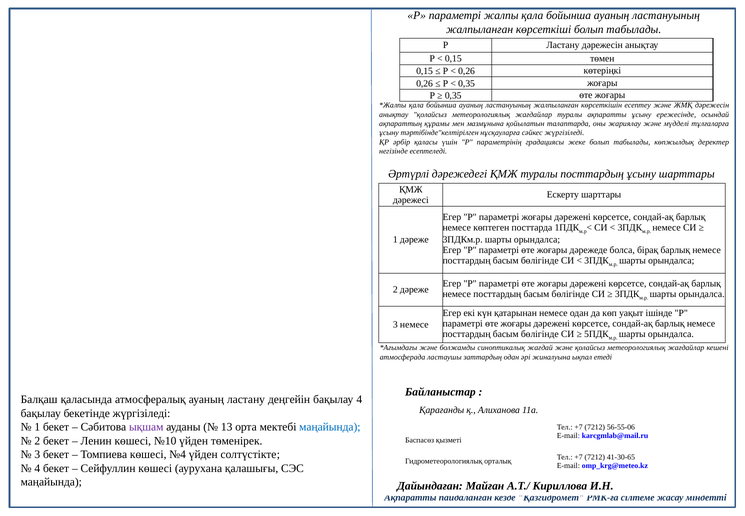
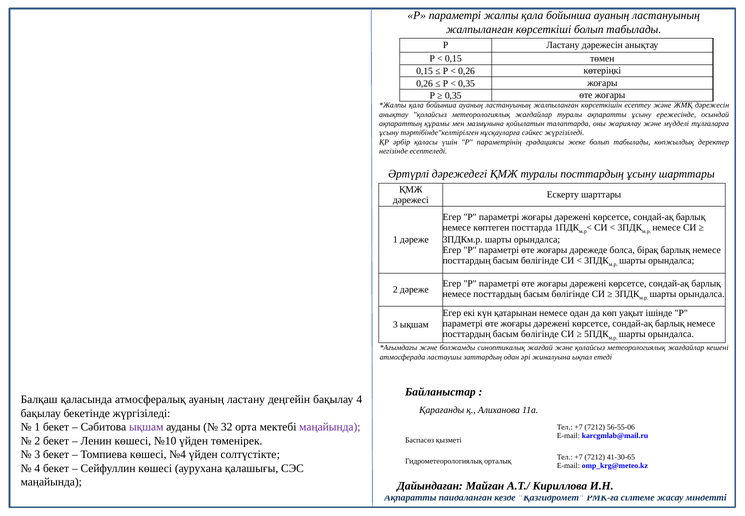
3 немесе: немесе -> ықшам (414, 324)
13: 13 -> 32 (227, 427)
маңайында colour: blue -> purple (330, 427)
